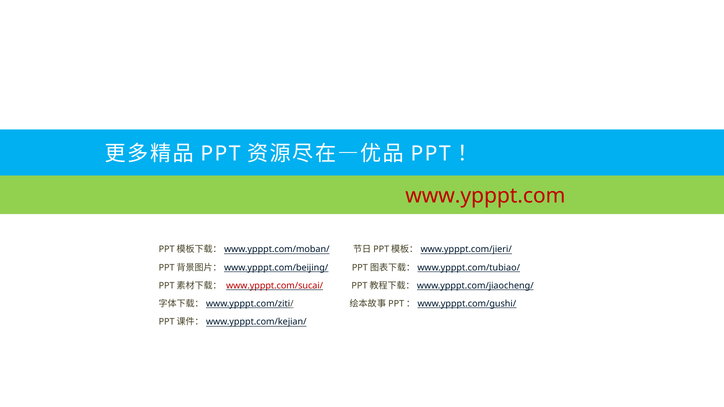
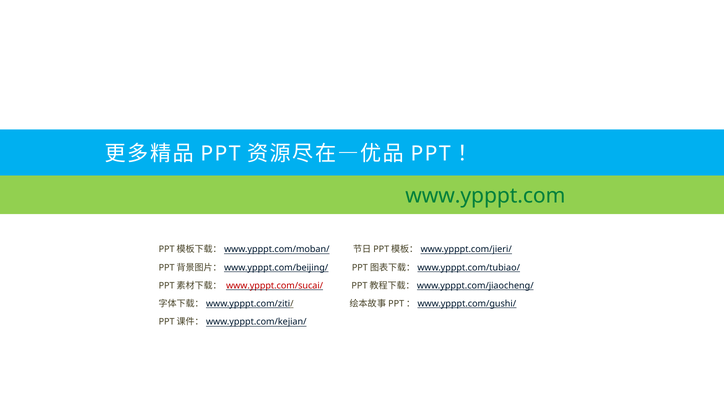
www.ypppt.com colour: red -> green (485, 196)
